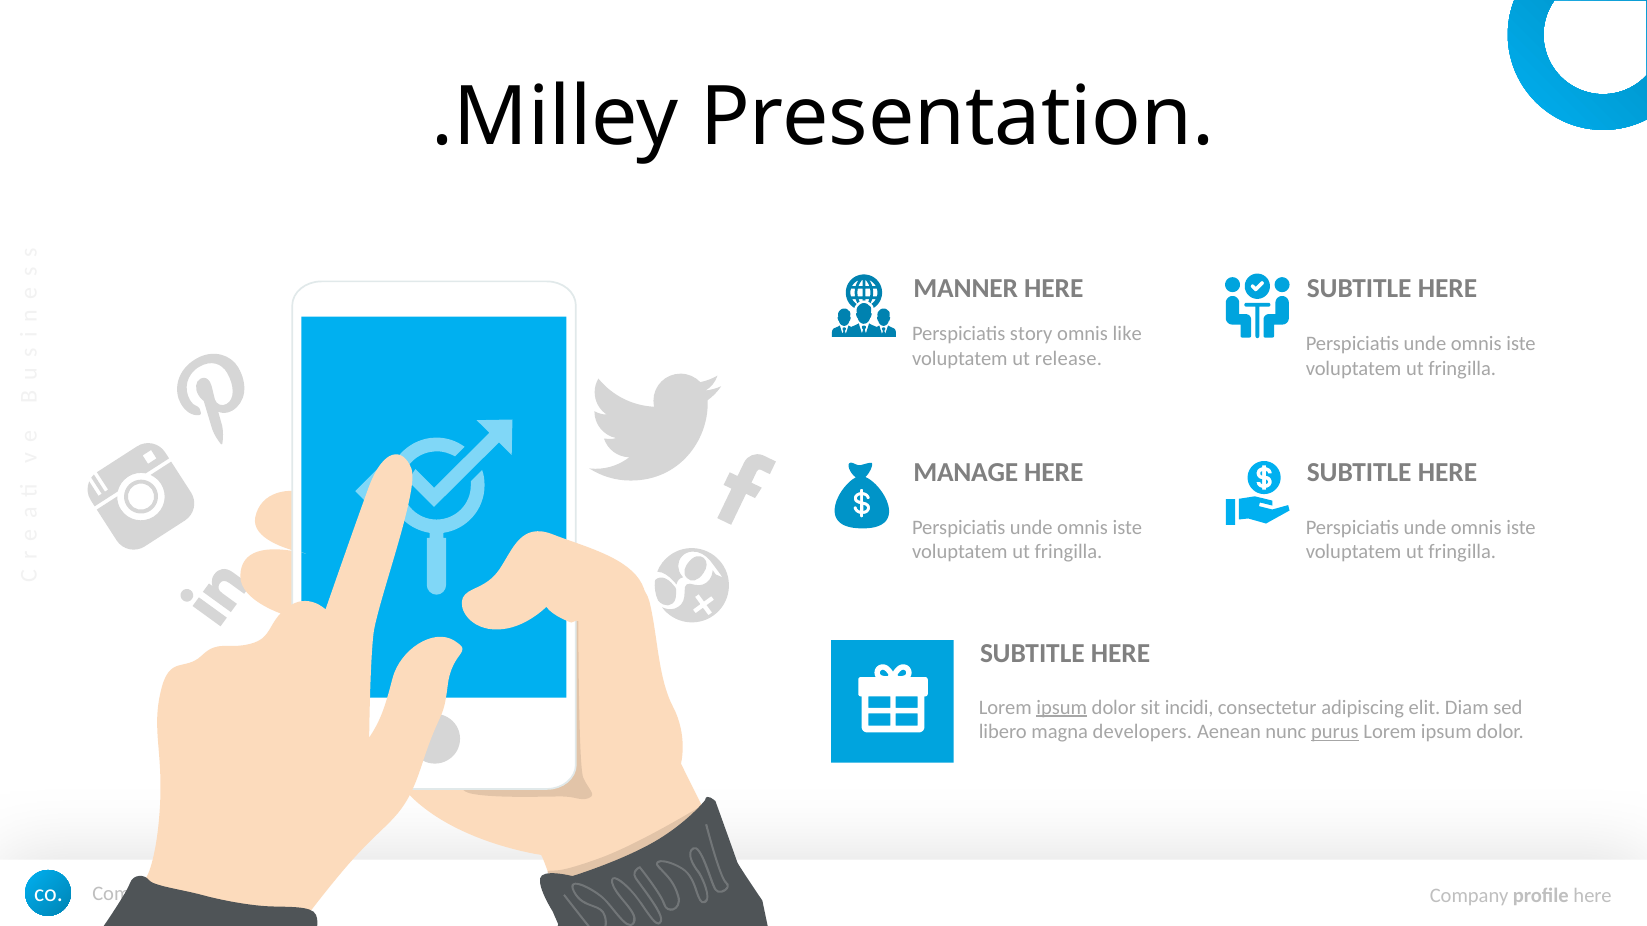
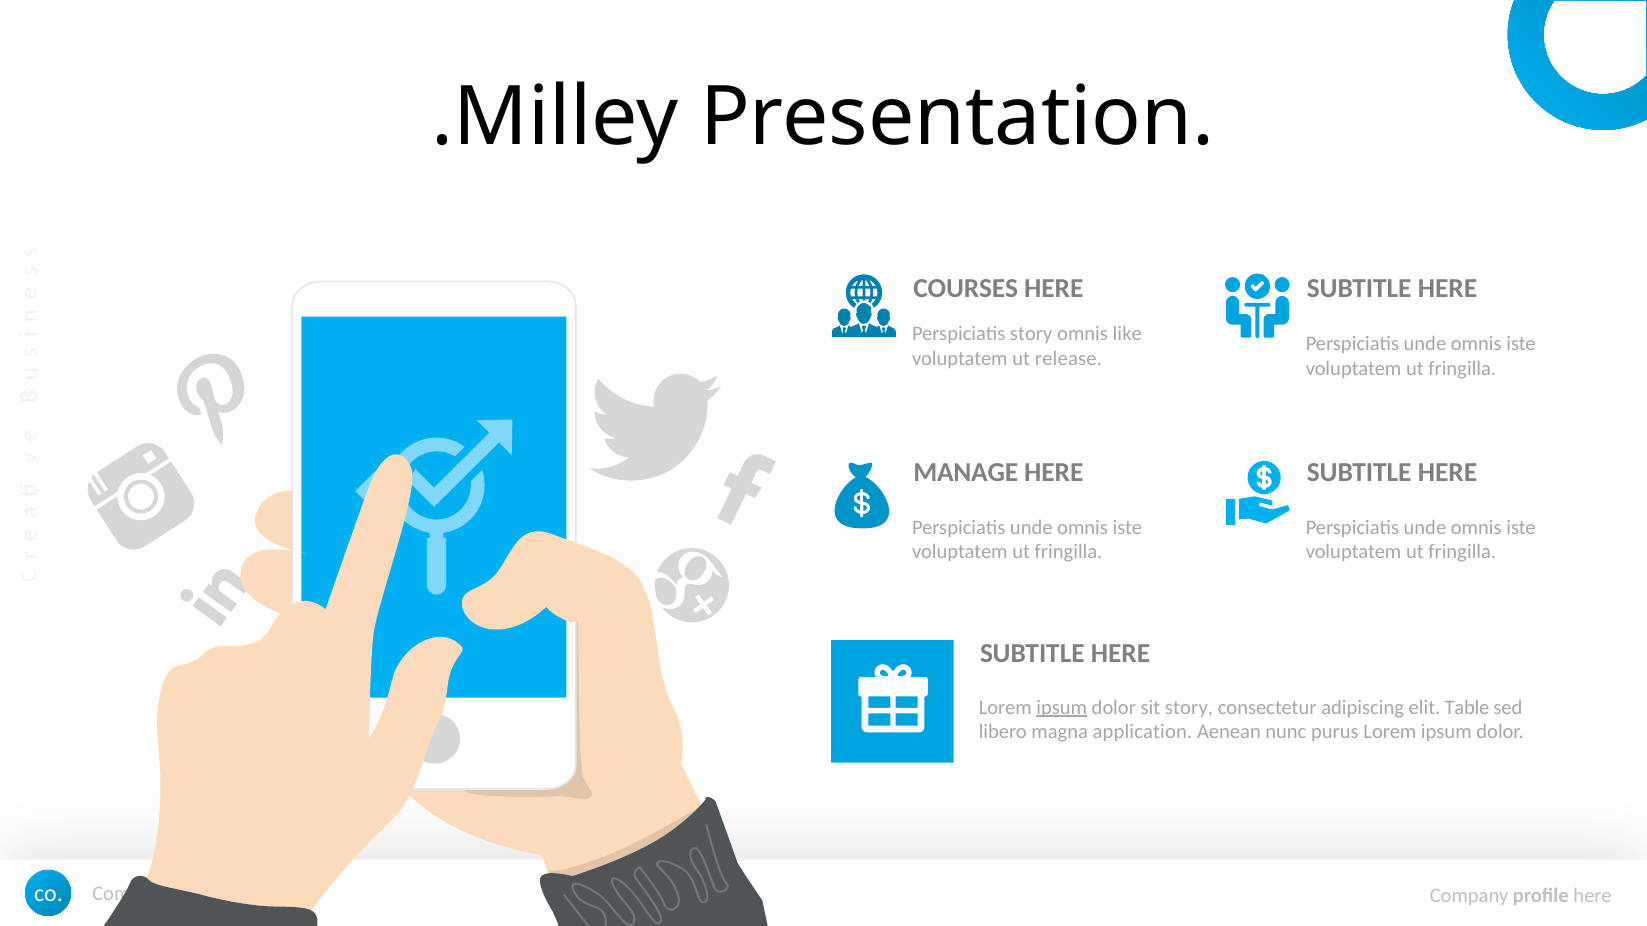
MANNER: MANNER -> COURSES (966, 289)
sit incidi: incidi -> story (1189, 708)
Diam: Diam -> Table (1467, 708)
developers: developers -> application (1142, 732)
purus underline: present -> none (1335, 732)
